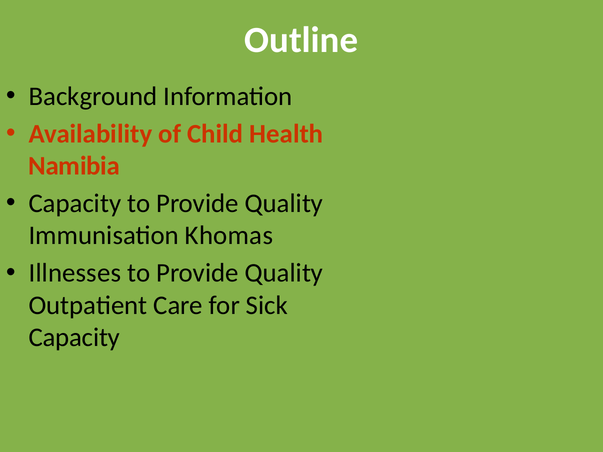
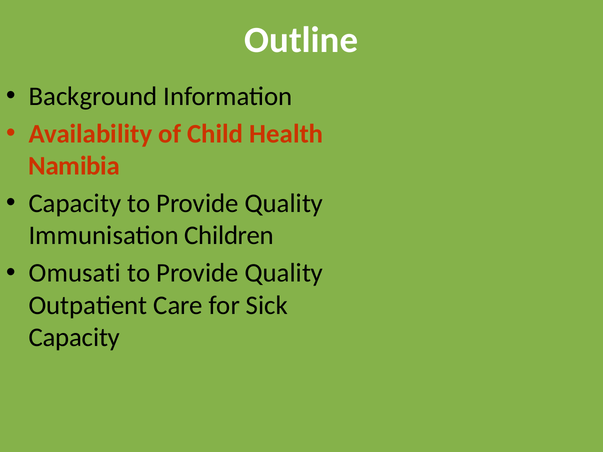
Khomas: Khomas -> Children (229, 236)
Illnesses: Illnesses -> Omusati (75, 273)
